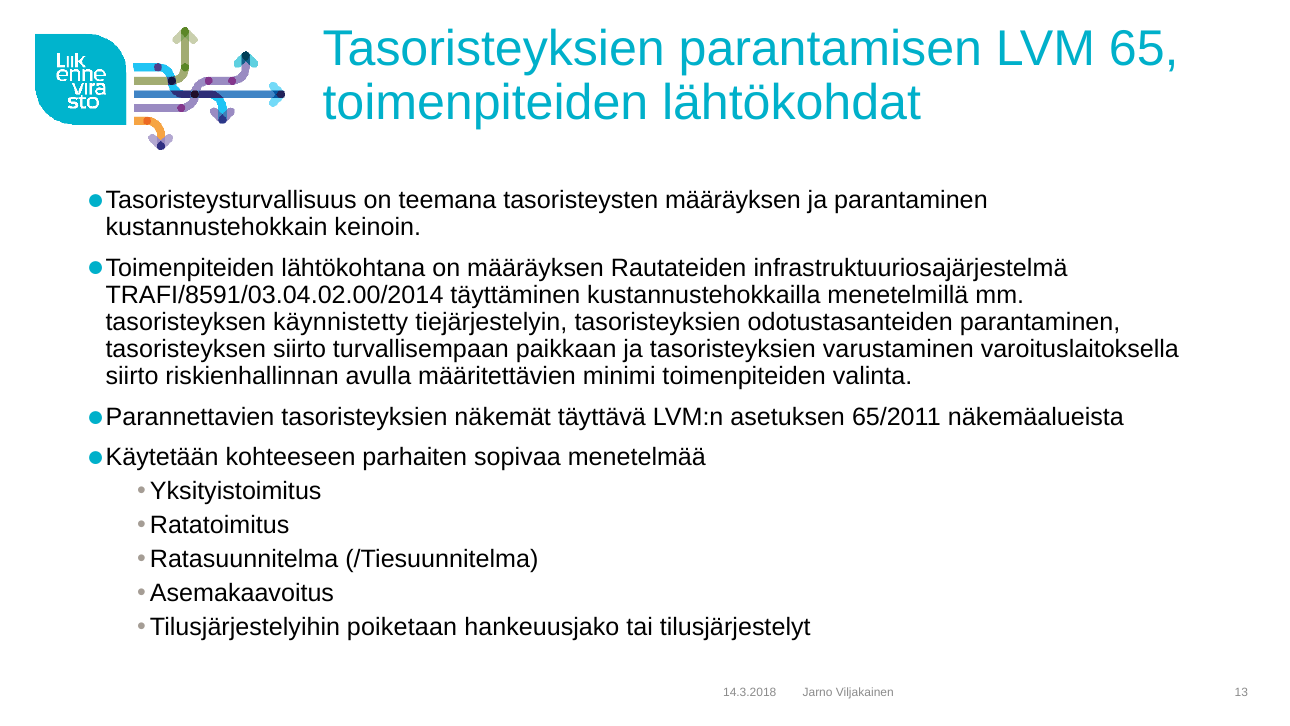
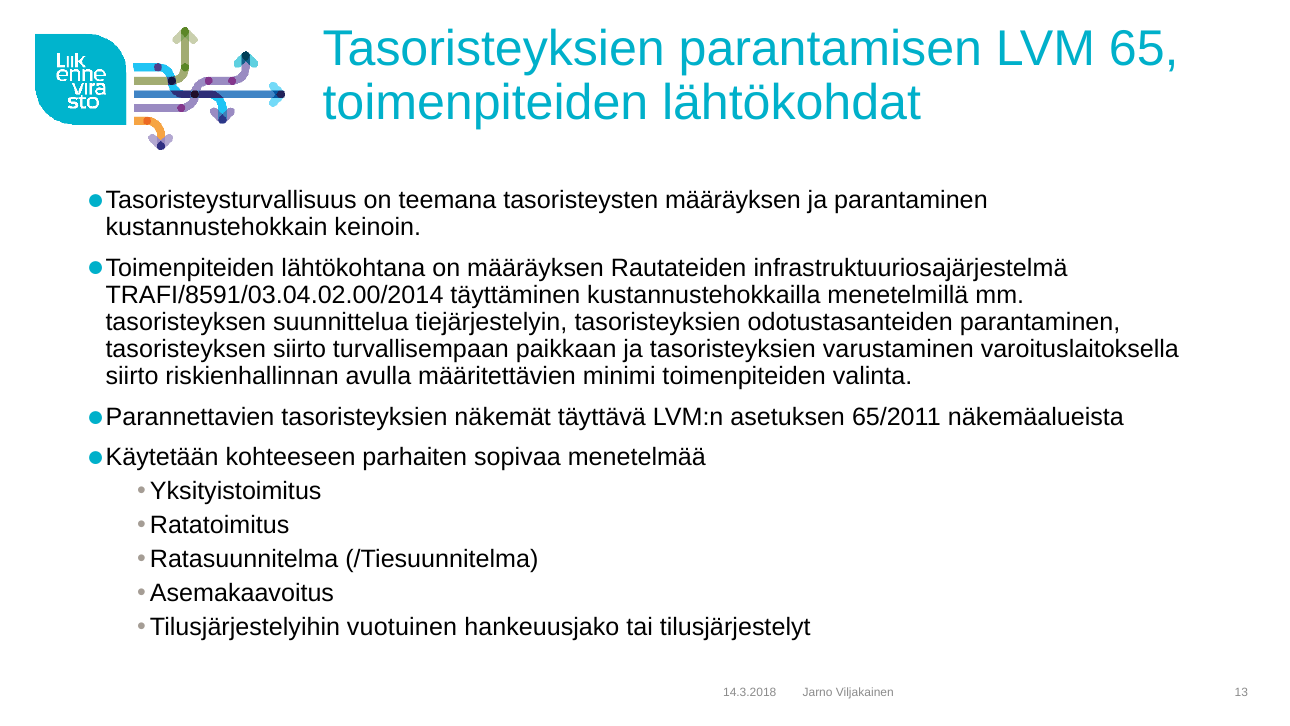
käynnistetty: käynnistetty -> suunnittelua (341, 322)
poiketaan: poiketaan -> vuotuinen (402, 627)
